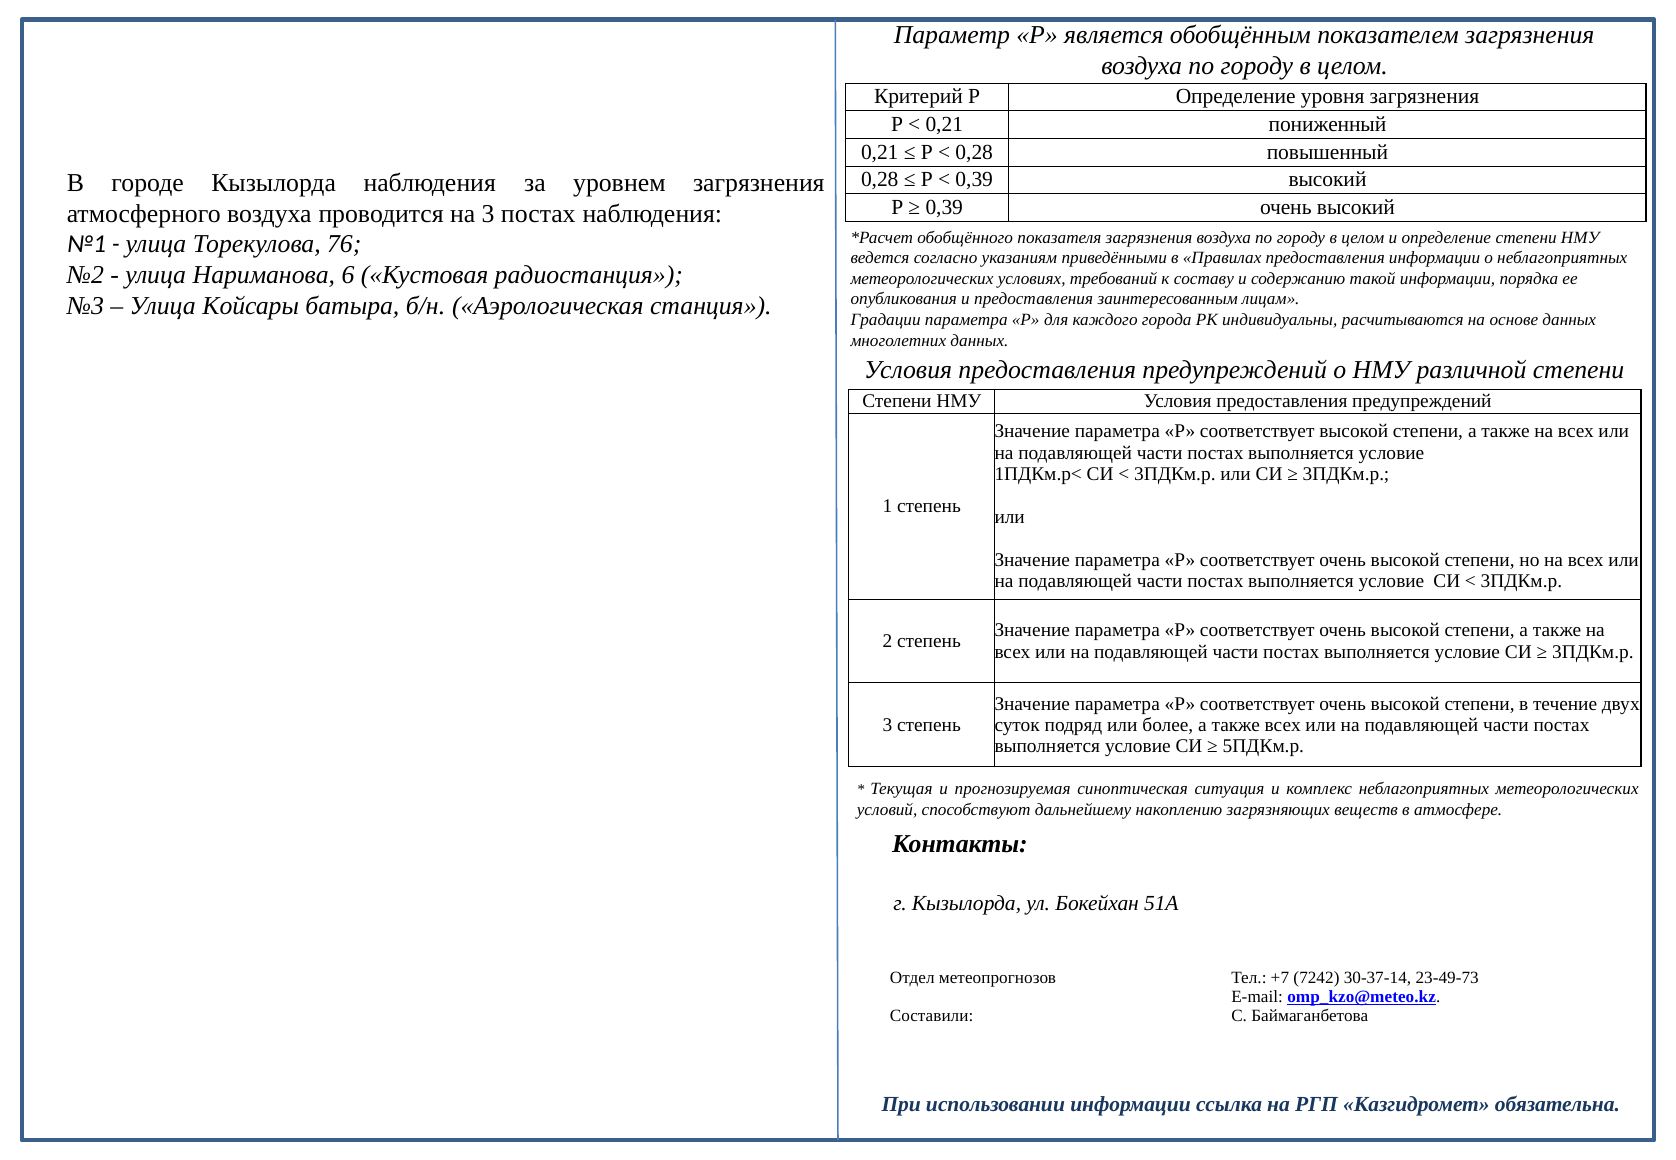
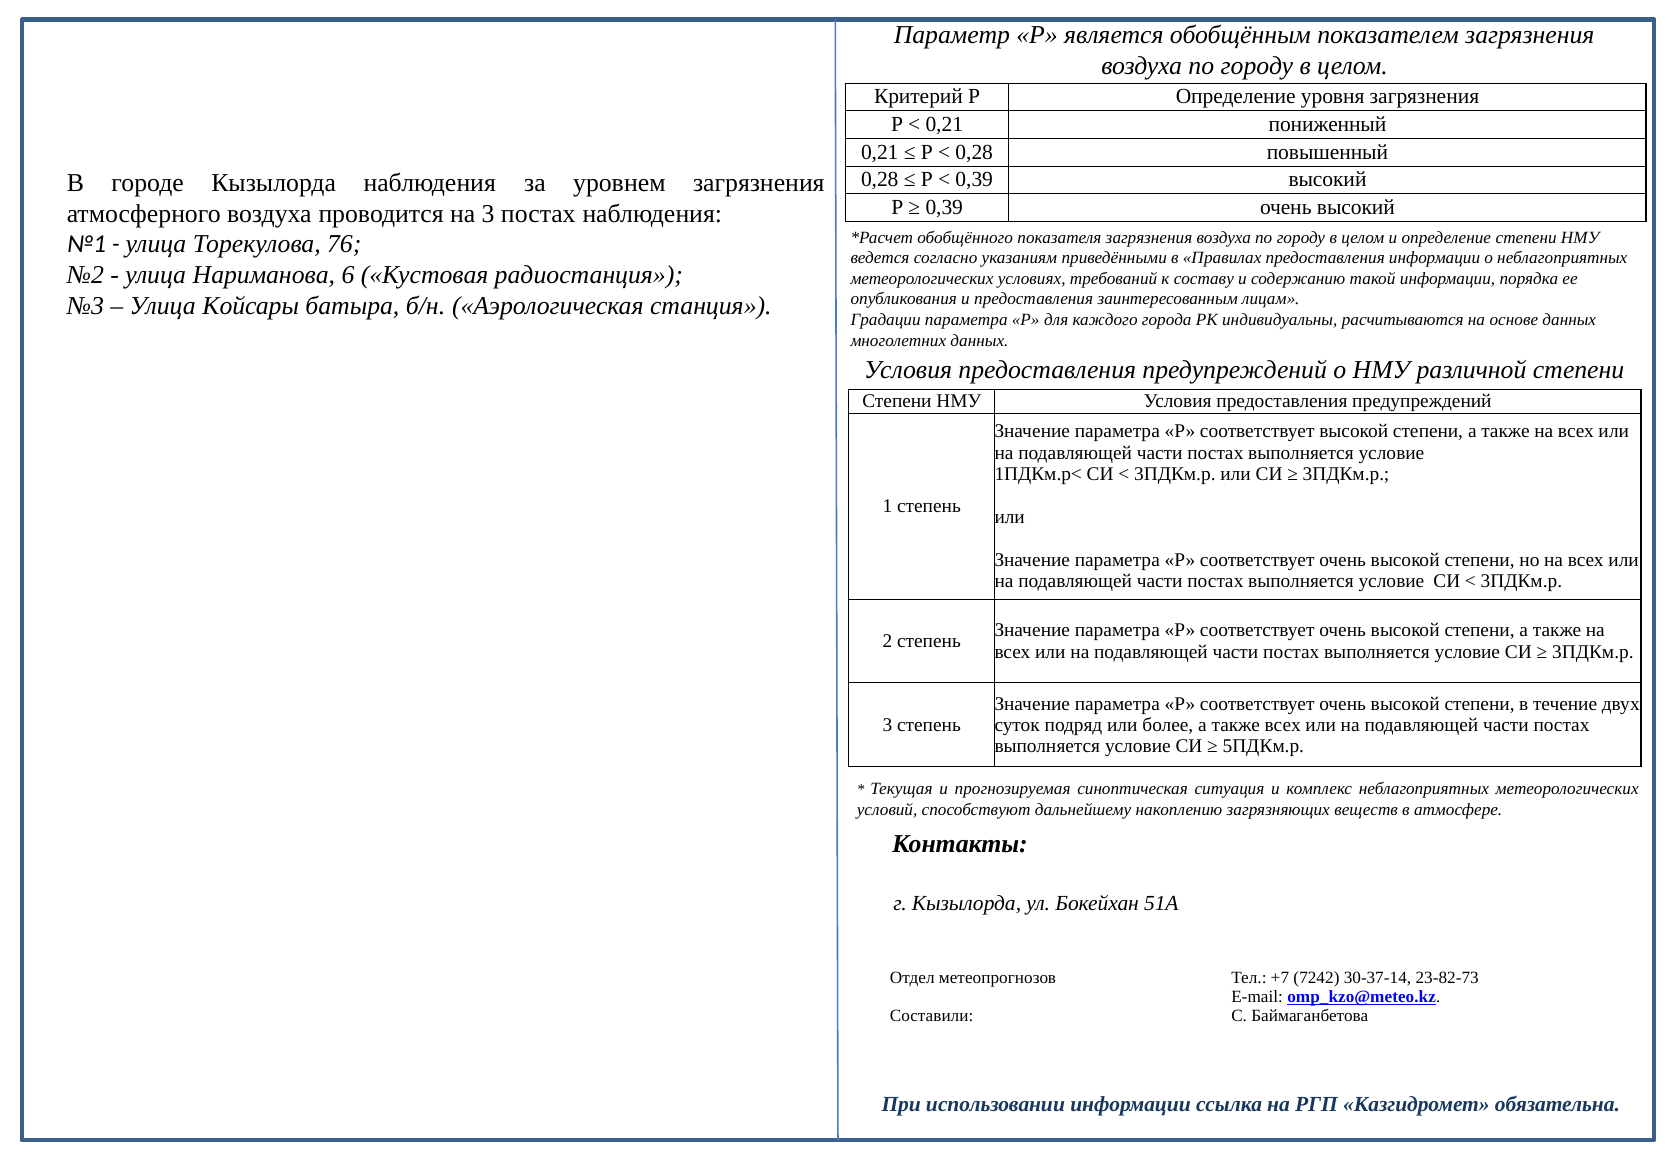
23-49-73: 23-49-73 -> 23-82-73 (1447, 978)
